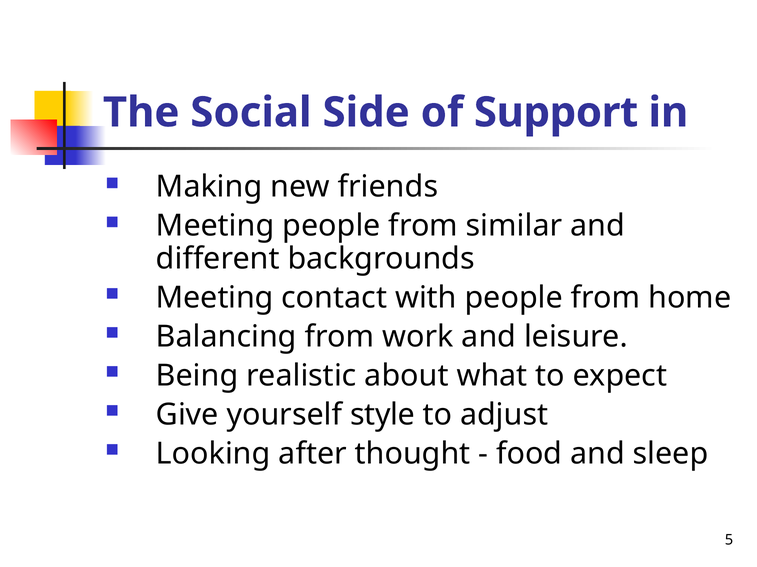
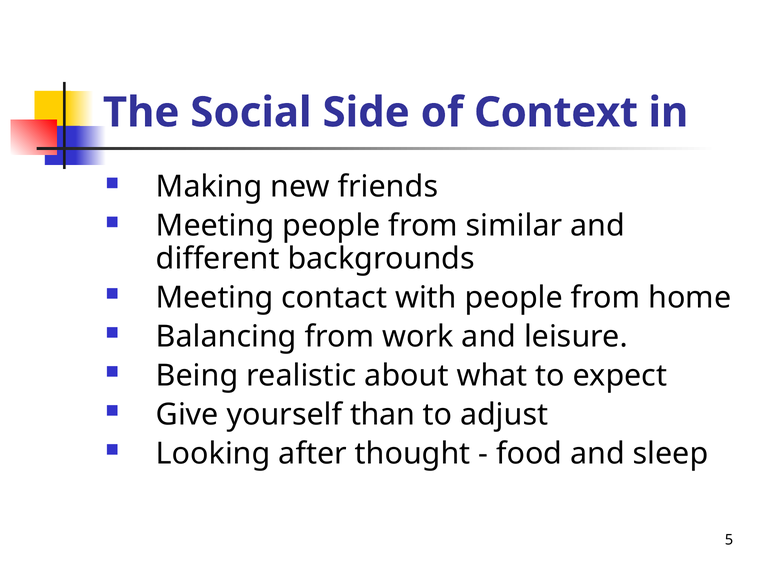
Support: Support -> Context (556, 113)
style: style -> than (383, 415)
